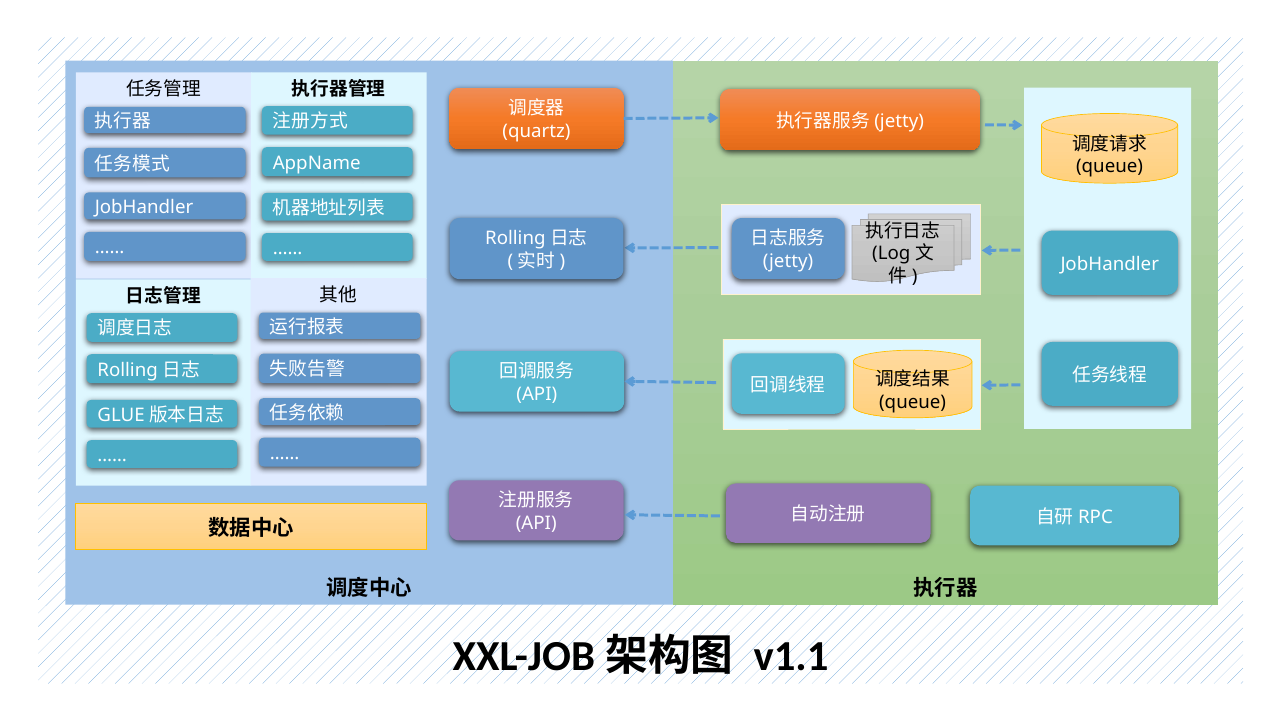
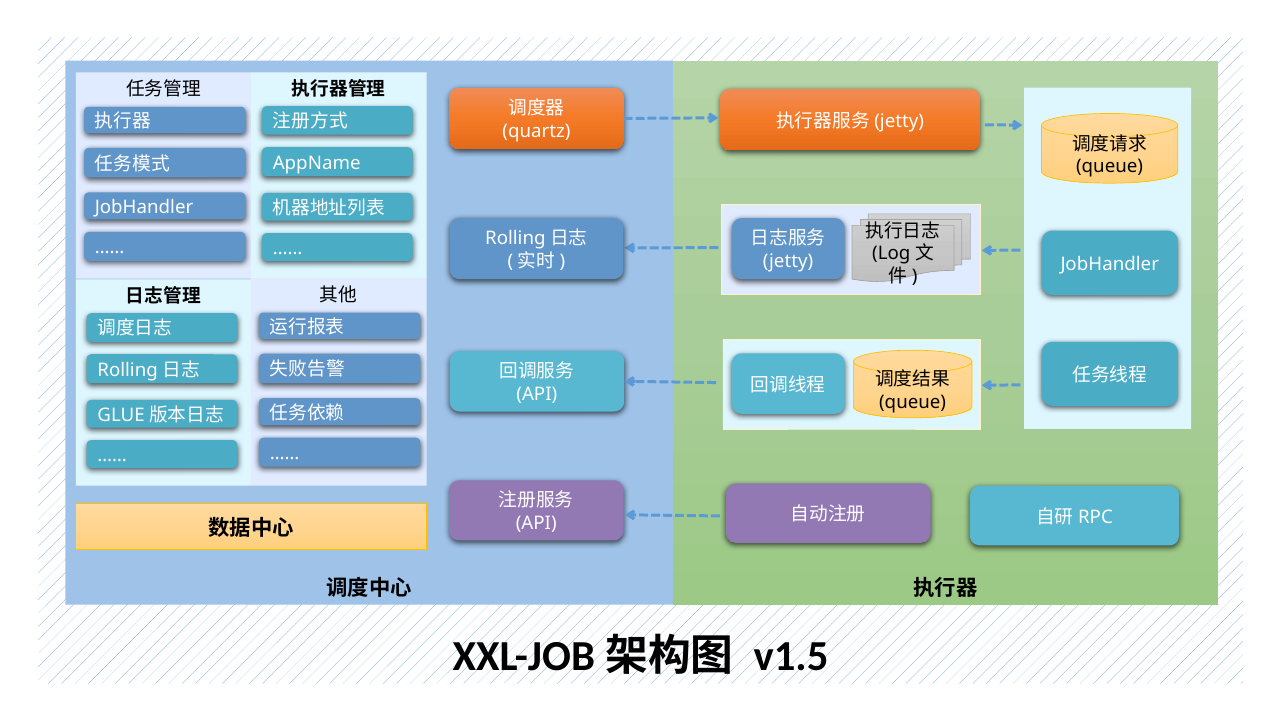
v1.1: v1.1 -> v1.5 (791, 656)
